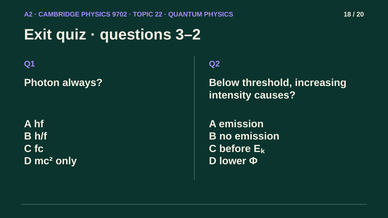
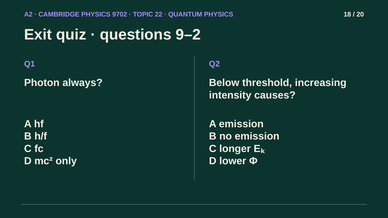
3–2: 3–2 -> 9–2 (188, 35)
before: before -> longer (235, 149)
